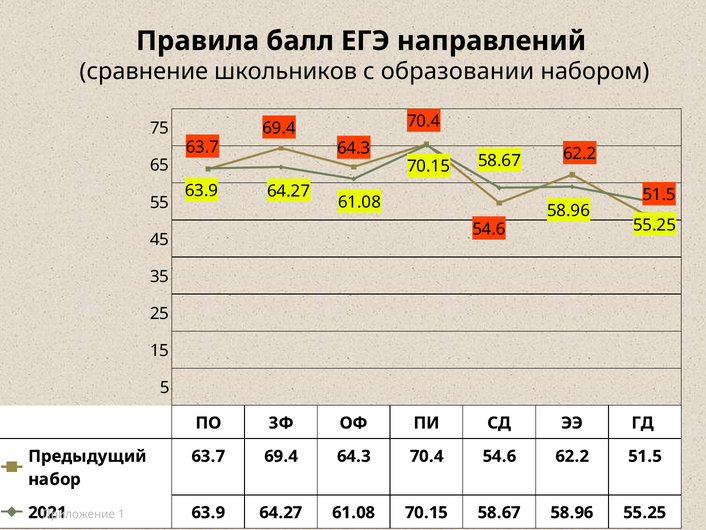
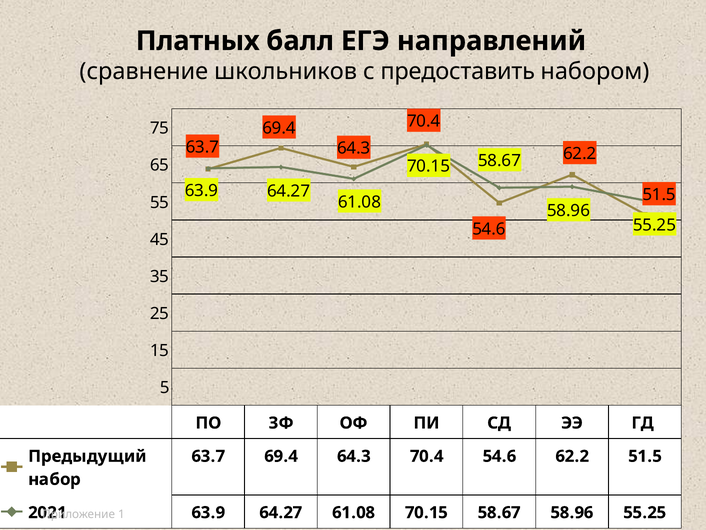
Правила: Правила -> Платных (198, 41)
образовании: образовании -> предоставить (458, 71)
